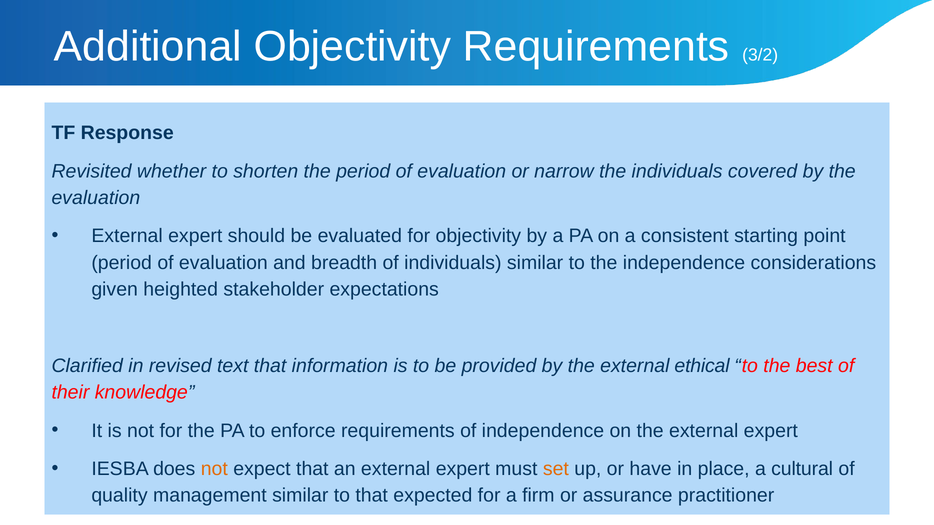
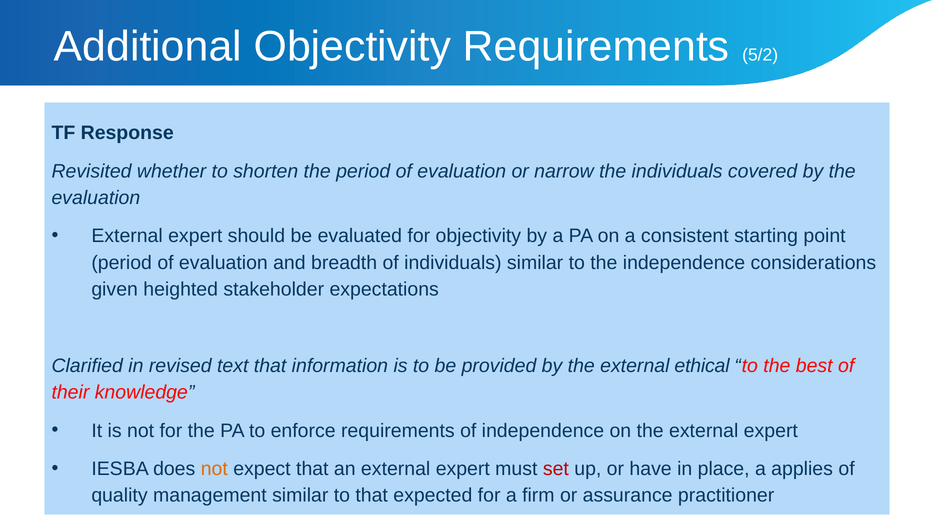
3/2: 3/2 -> 5/2 (760, 55)
set colour: orange -> red (556, 469)
cultural: cultural -> applies (802, 469)
